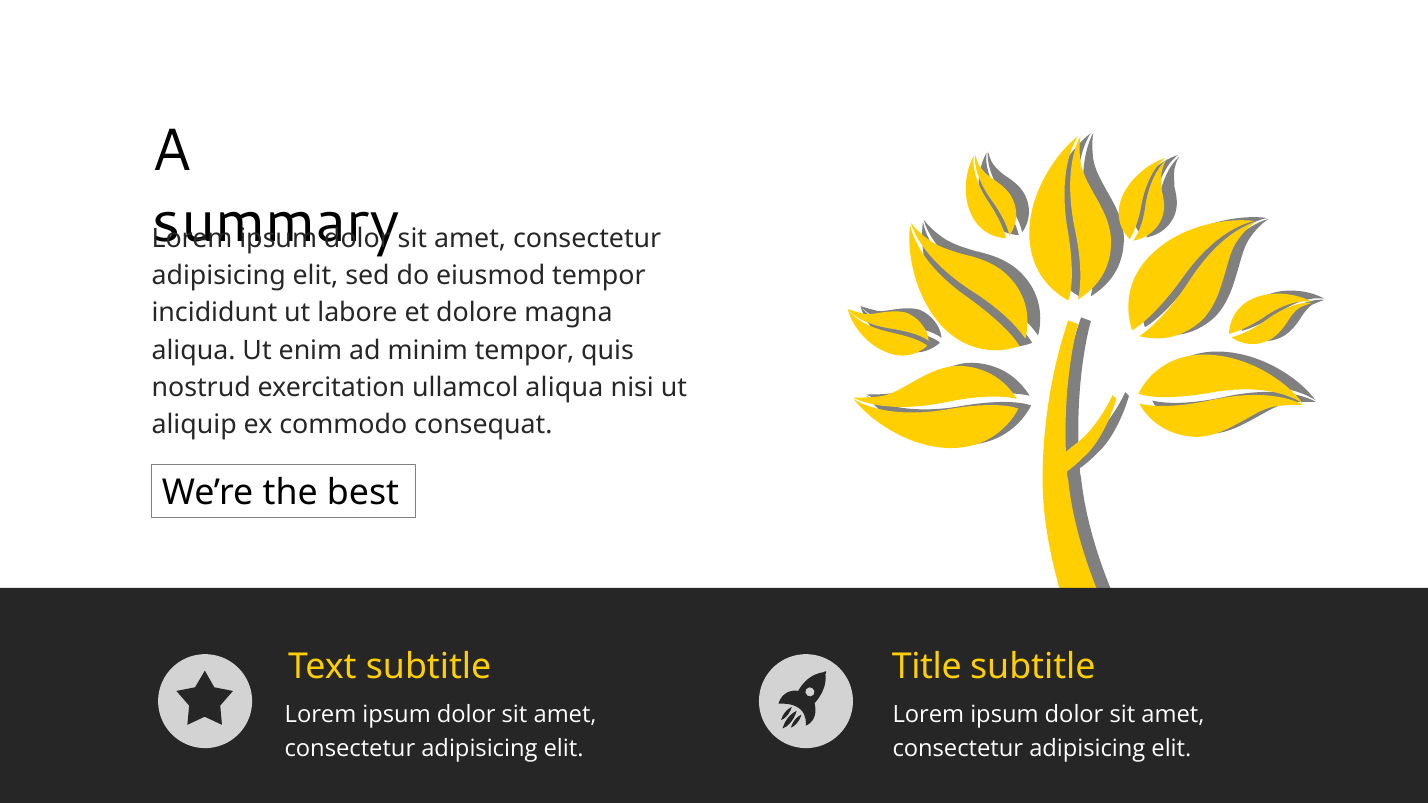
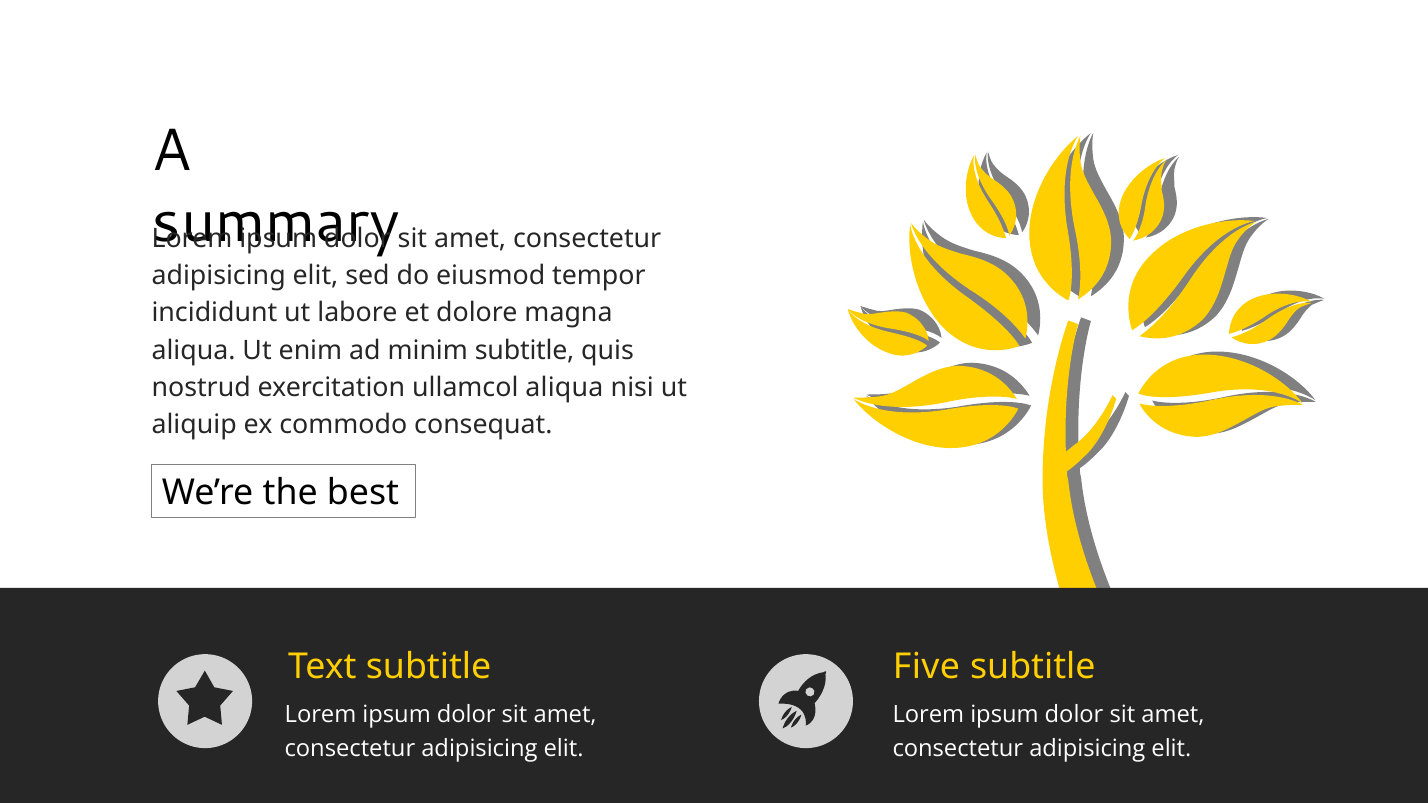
minim tempor: tempor -> subtitle (525, 350)
Title: Title -> Five (926, 667)
